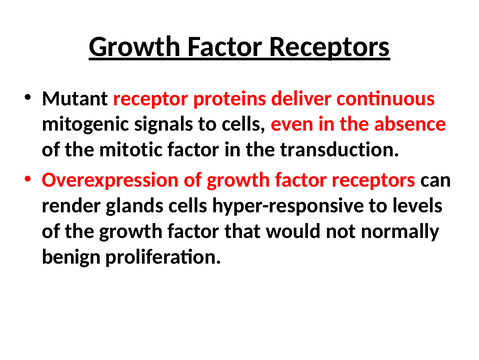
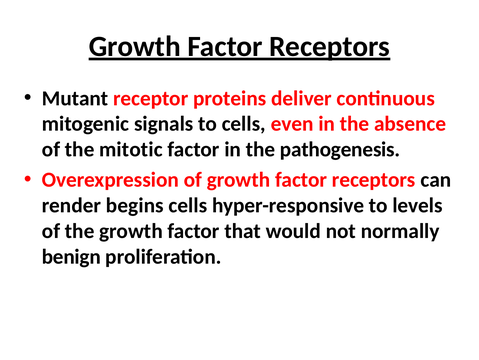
transduction: transduction -> pathogenesis (340, 149)
glands: glands -> begins (135, 205)
